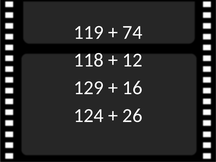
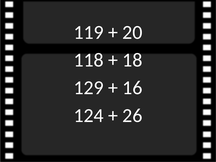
74: 74 -> 20 (132, 32)
12: 12 -> 18 (132, 60)
